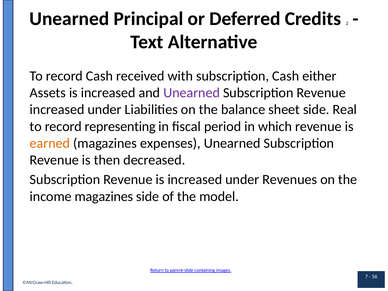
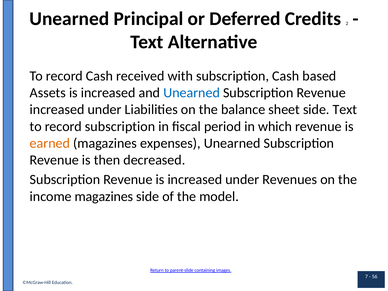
either: either -> based (319, 76)
Unearned colour: purple -> blue (192, 93)
side Real: Real -> Text (345, 110)
record representing: representing -> subscription (120, 126)
